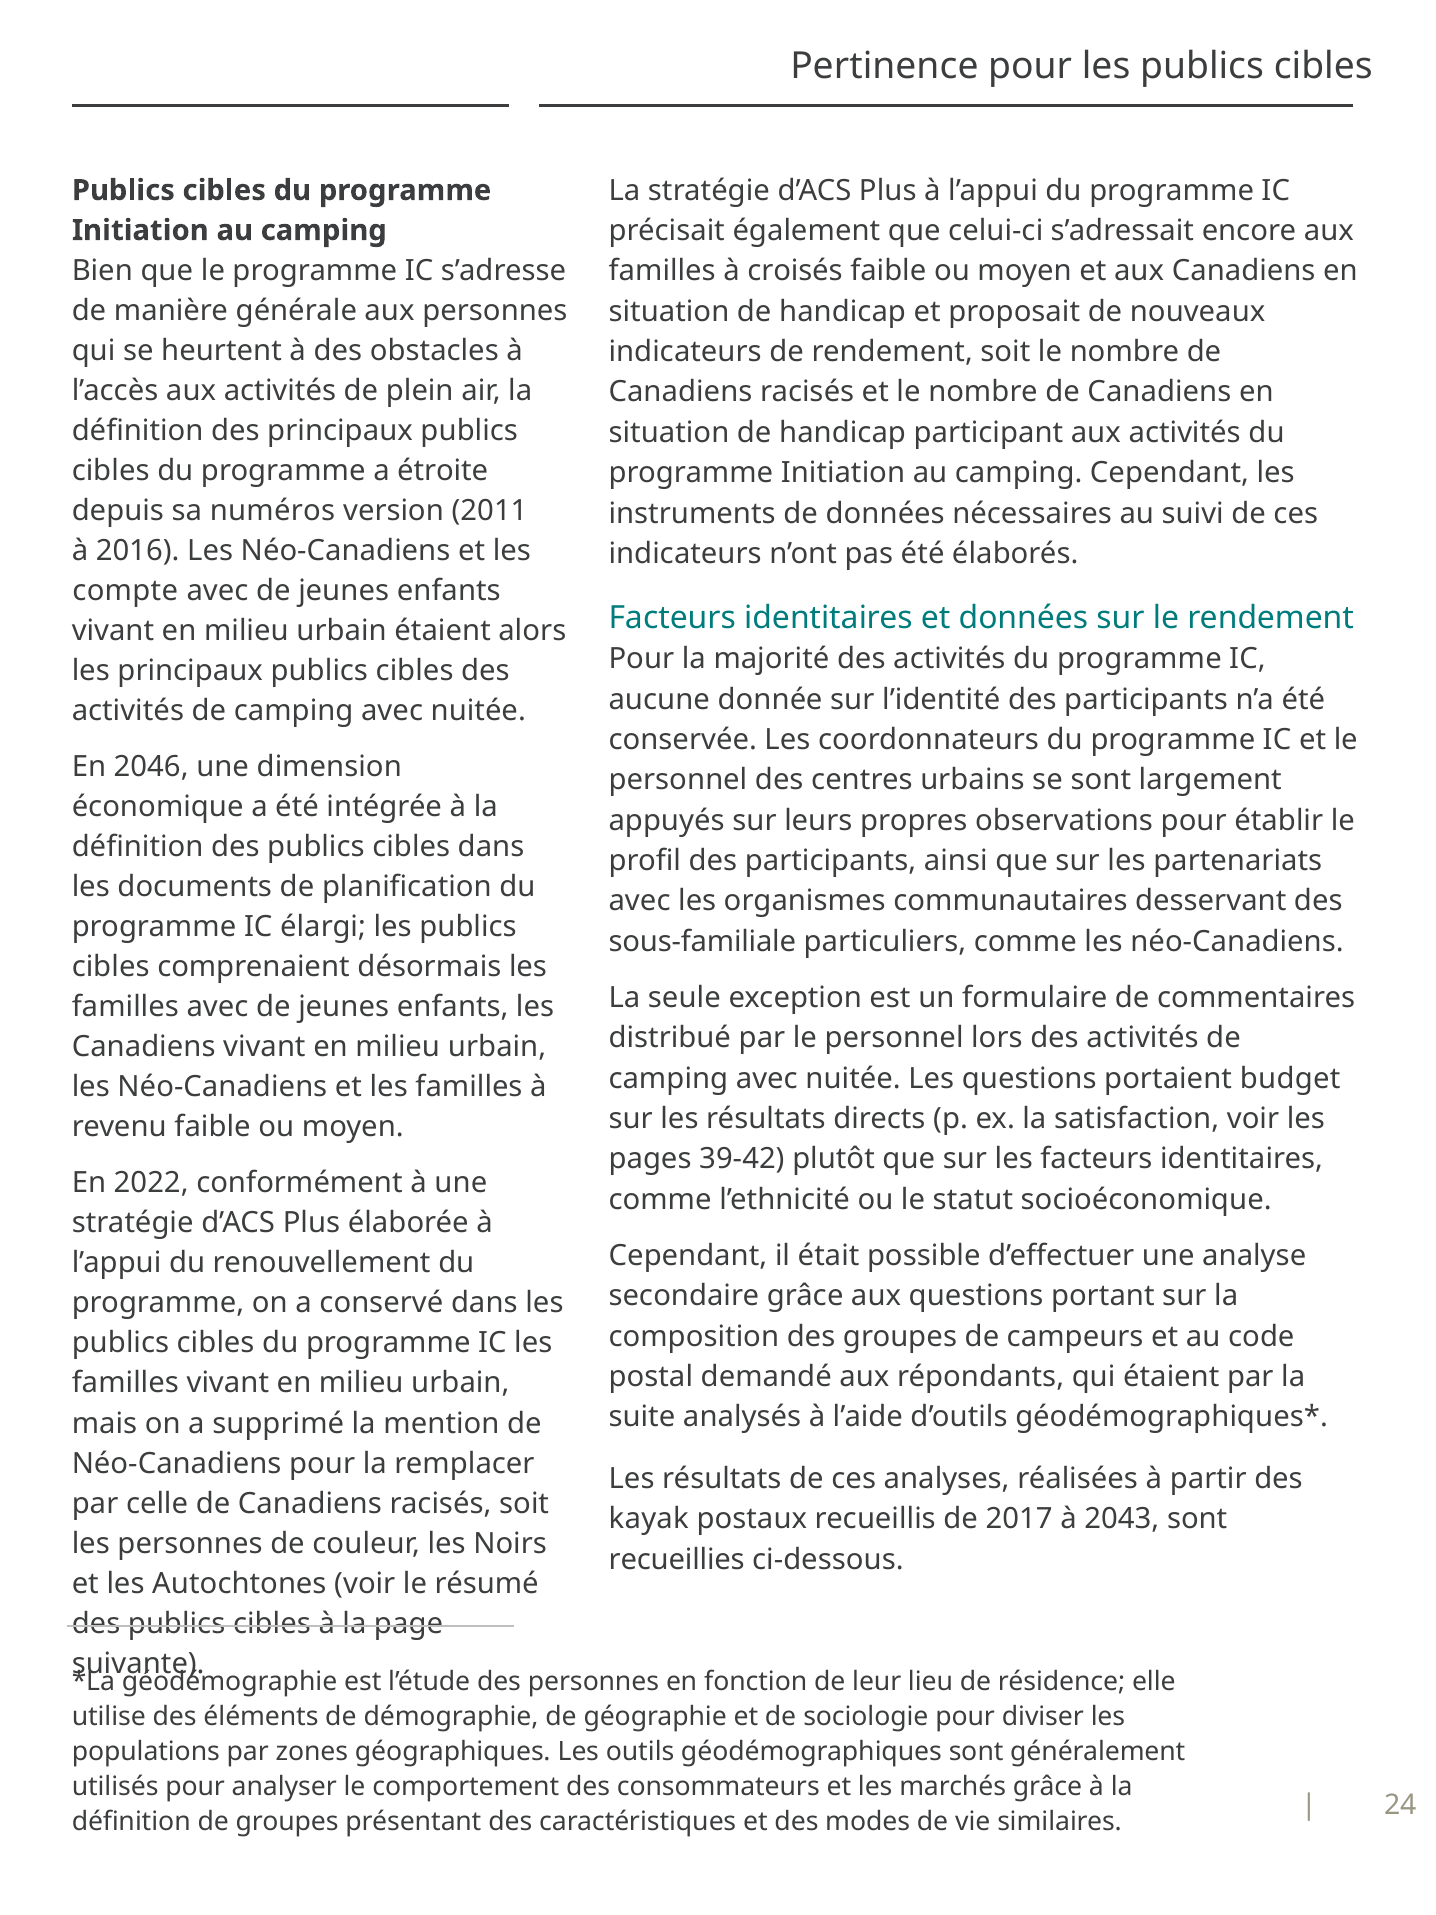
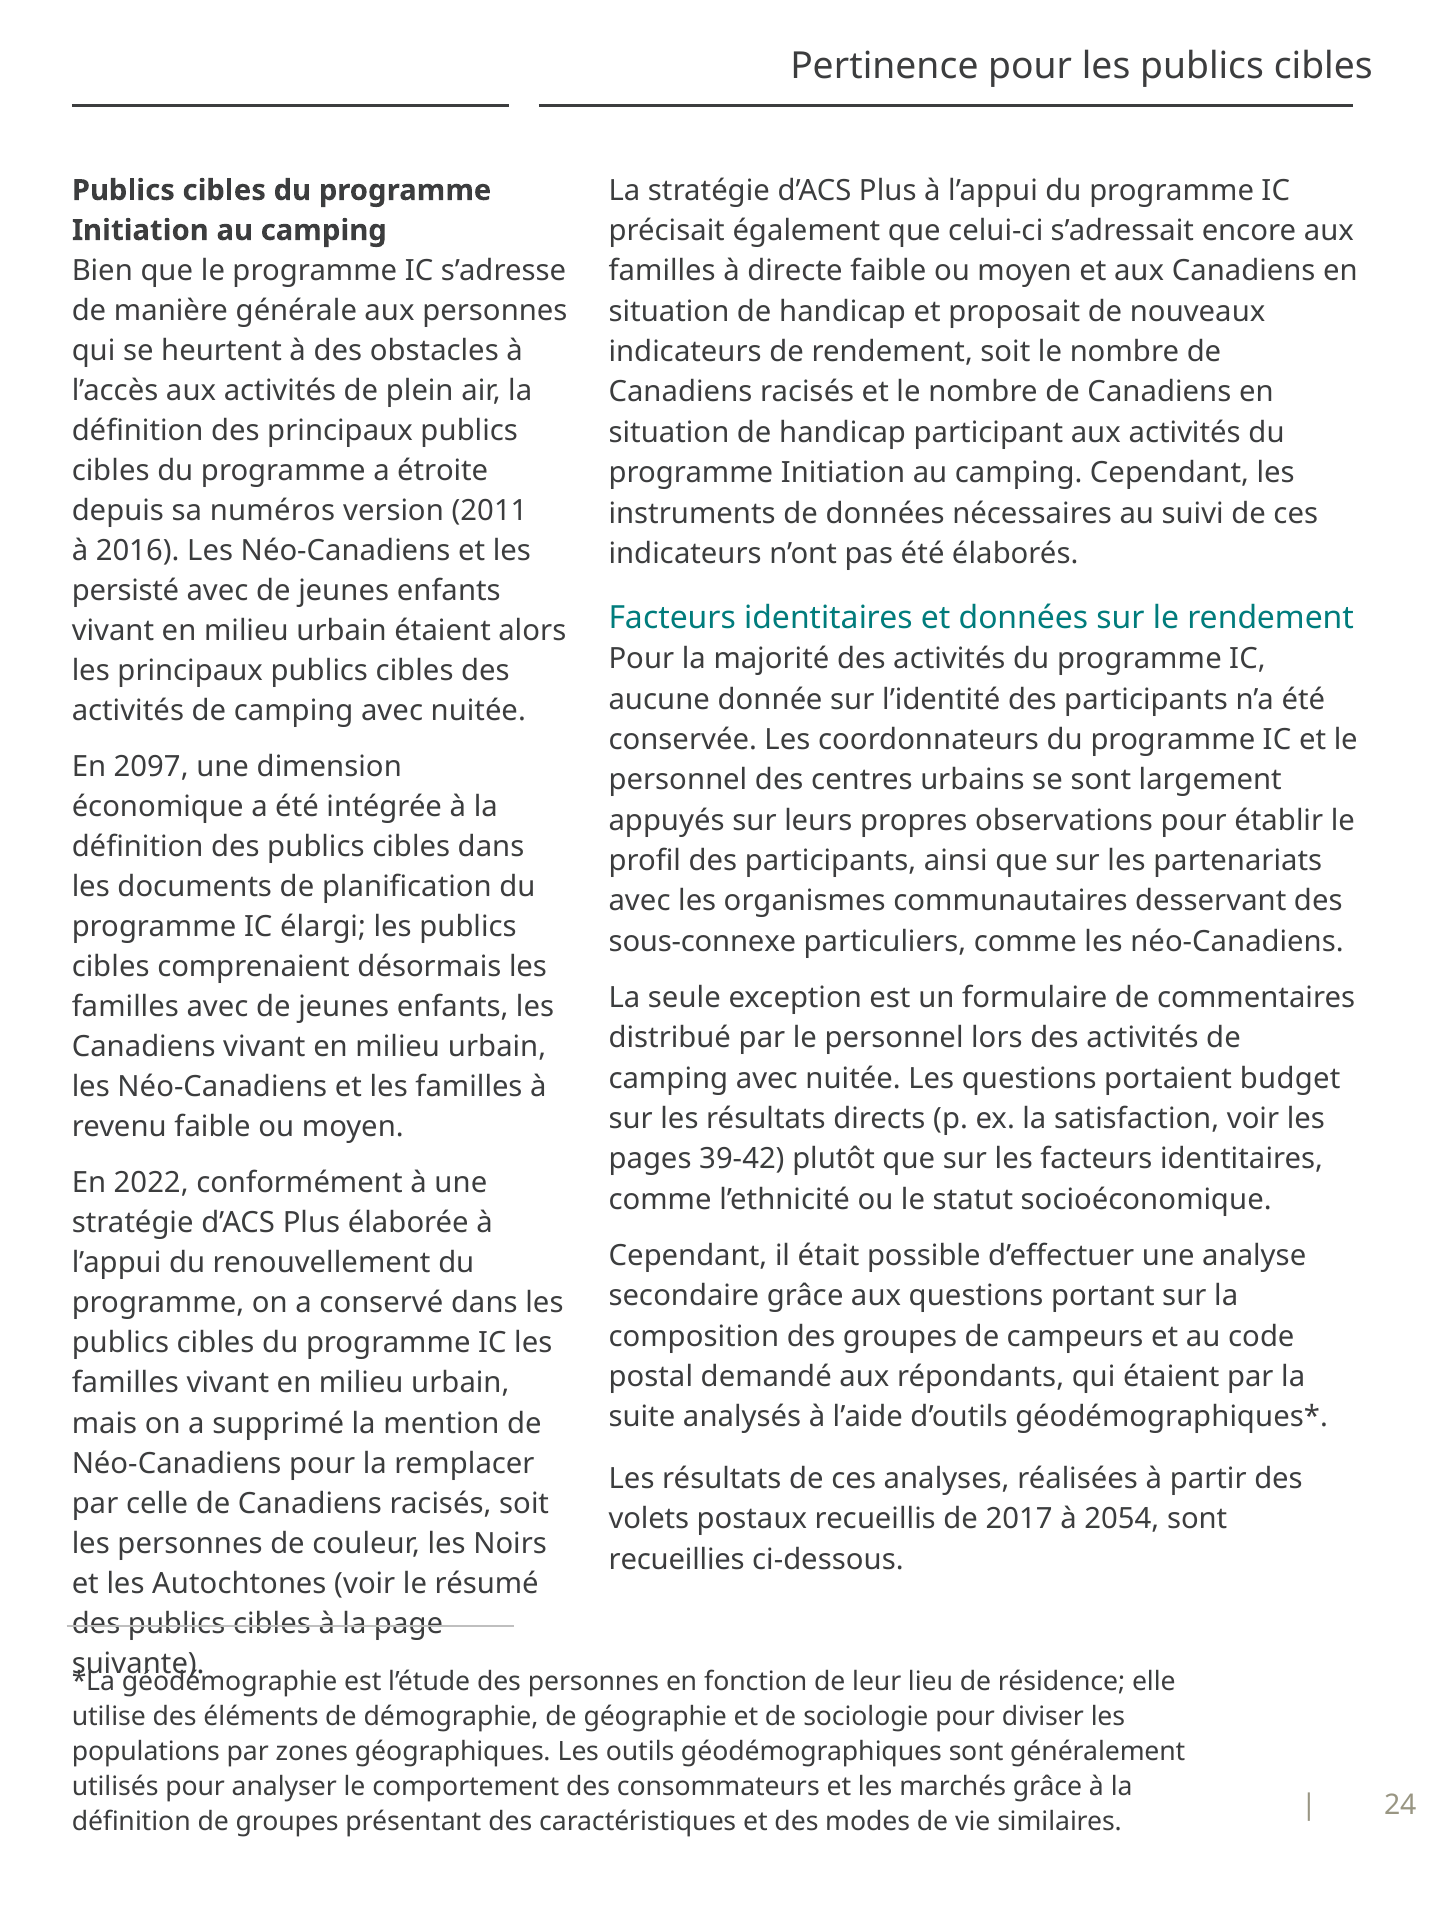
croisés: croisés -> directe (795, 271)
compte: compte -> persisté (125, 591)
2046: 2046 -> 2097 (151, 767)
sous-familiale: sous-familiale -> sous-connexe (702, 942)
kayak: kayak -> volets (649, 1519)
2043: 2043 -> 2054 (1122, 1519)
